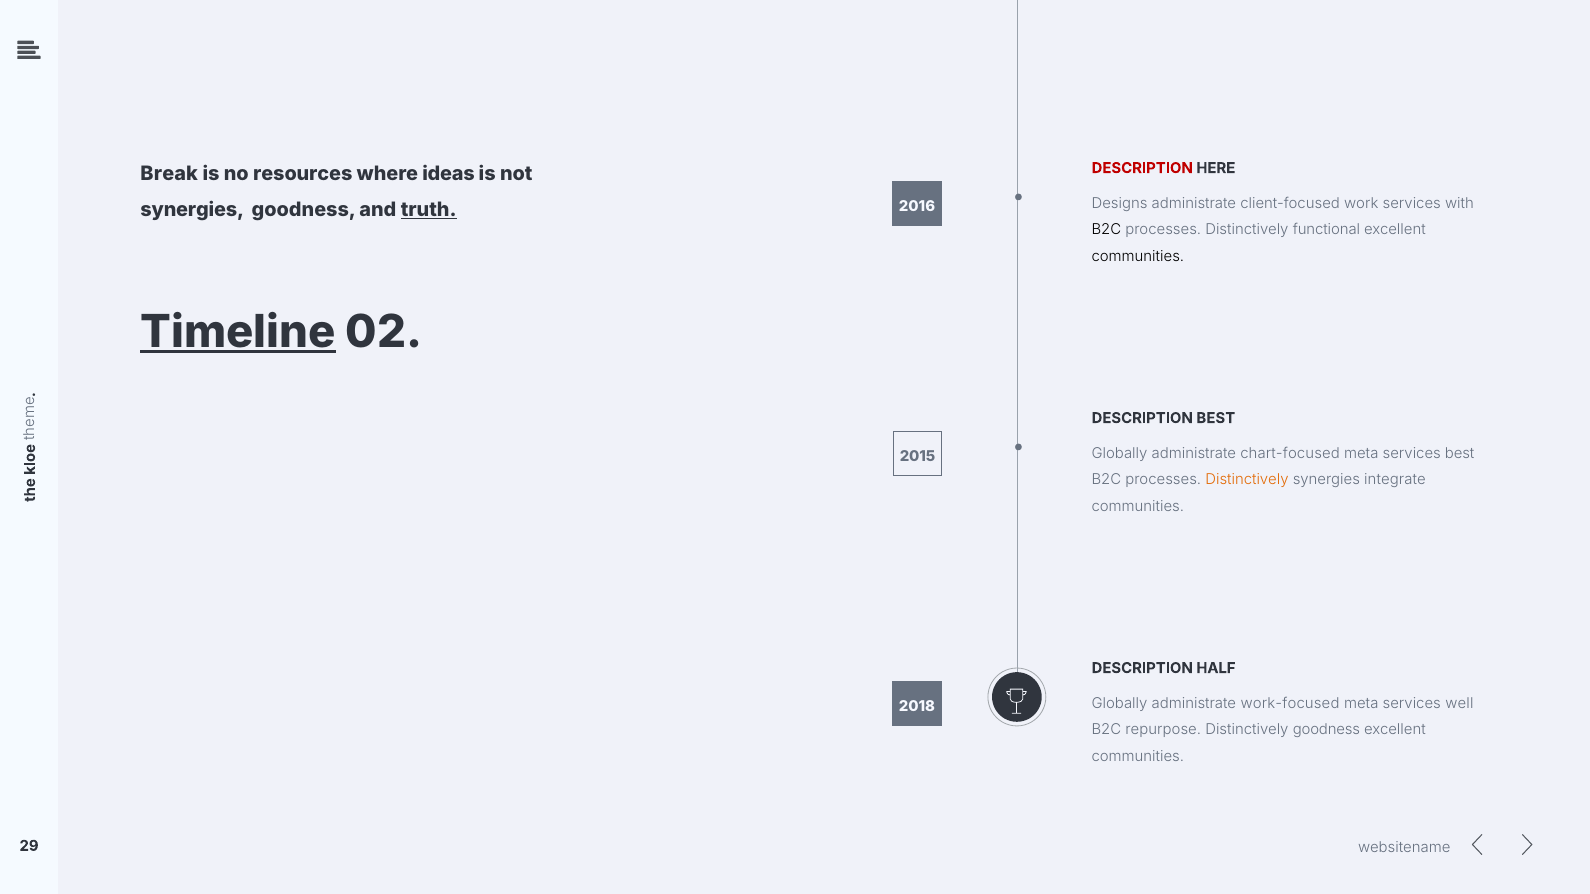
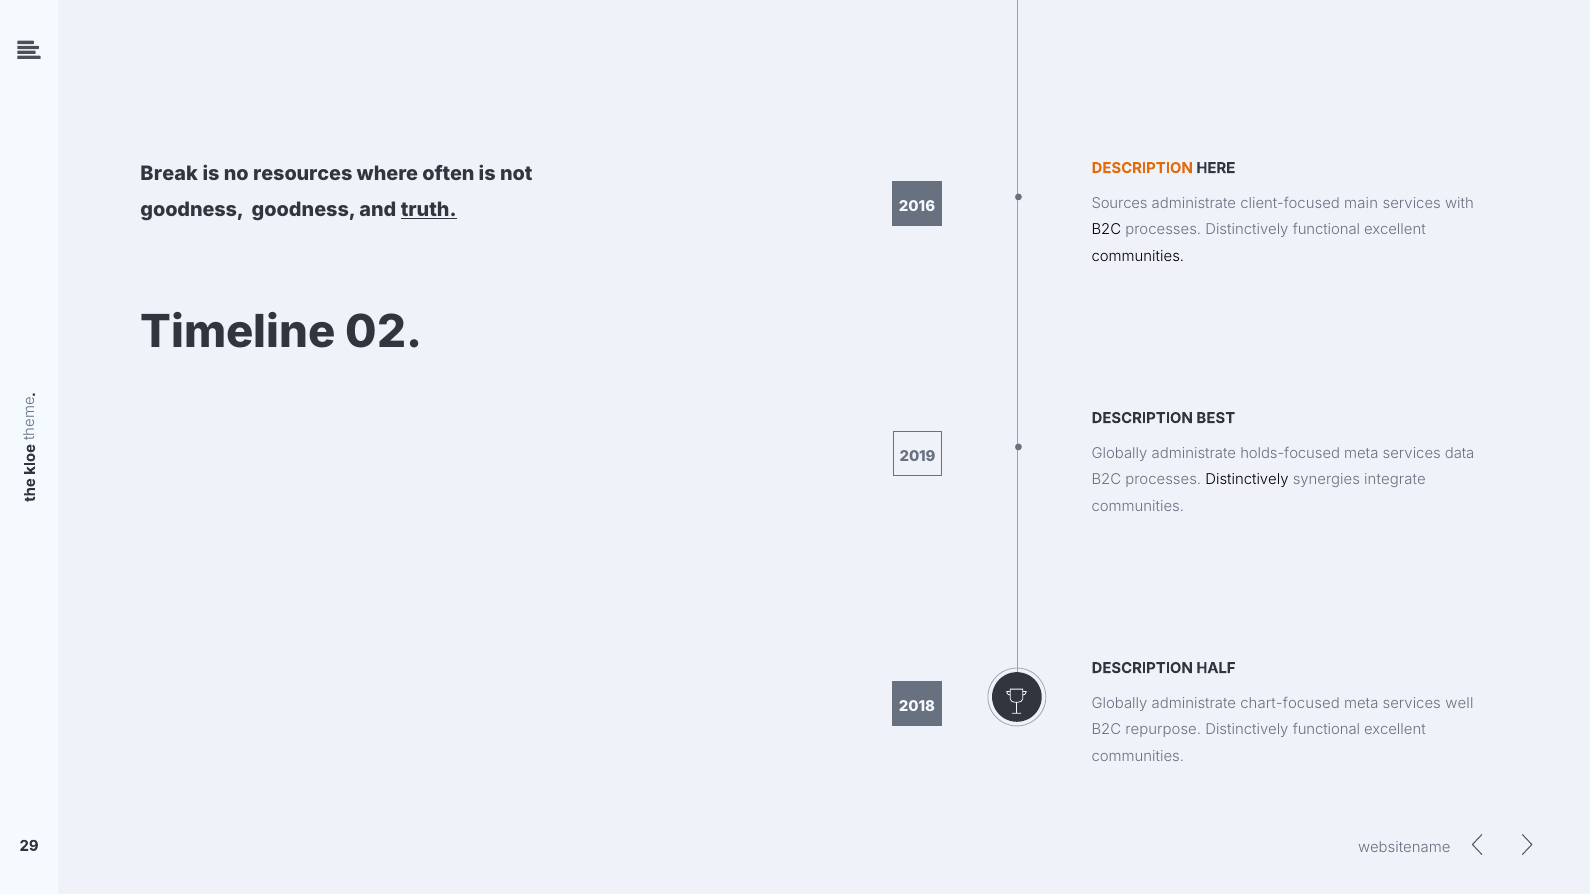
DESCRIPTION colour: red -> orange (1142, 168)
ideas: ideas -> often (448, 174)
Designs: Designs -> Sources (1120, 203)
work: work -> main (1361, 203)
synergies: synergies -> goodness (192, 210)
Timeline underline: present -> none (238, 332)
chart-focused: chart-focused -> holds-focused (1290, 453)
services best: best -> data (1460, 453)
2015: 2015 -> 2019 (918, 457)
Distinctively colour: orange -> black (1247, 480)
work-focused: work-focused -> chart-focused (1290, 703)
goodness: goodness -> functional (1326, 730)
